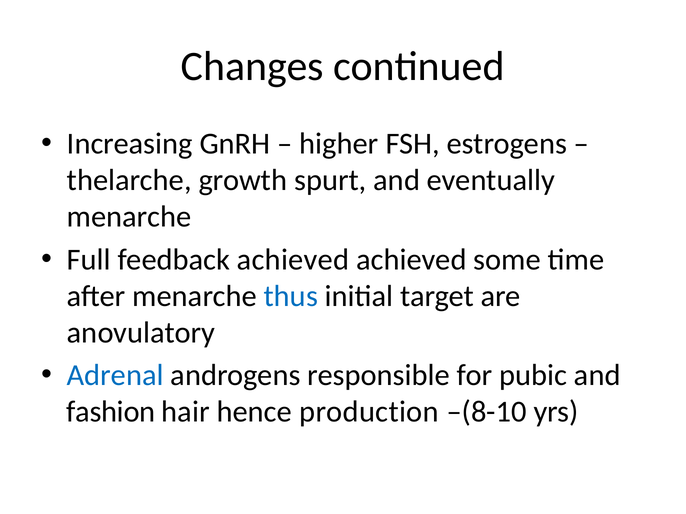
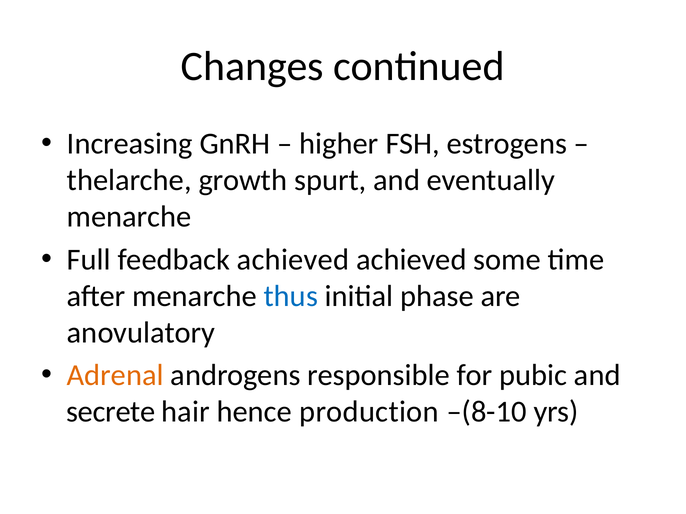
target: target -> phase (437, 296)
Adrenal colour: blue -> orange (115, 376)
fashion: fashion -> secrete (111, 412)
